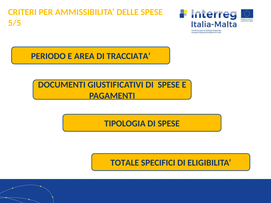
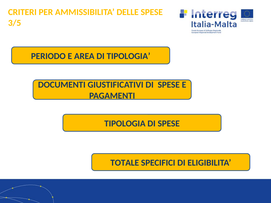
5/5: 5/5 -> 3/5 (15, 23)
DI TRACCIATA: TRACCIATA -> TIPOLOGIA (128, 56)
